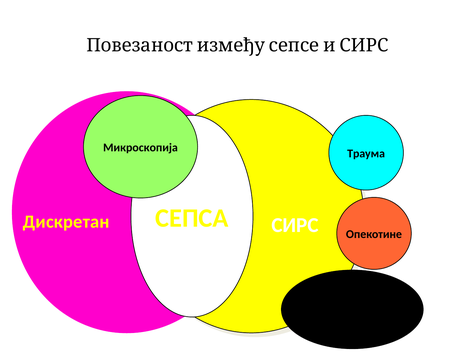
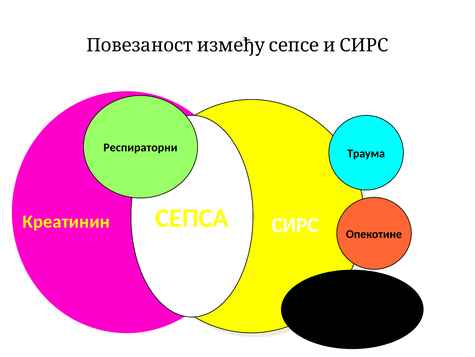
Микроскопија: Микроскопија -> Респираторни (140, 147)
Дискретан: Дискретан -> Креатинин (66, 221)
